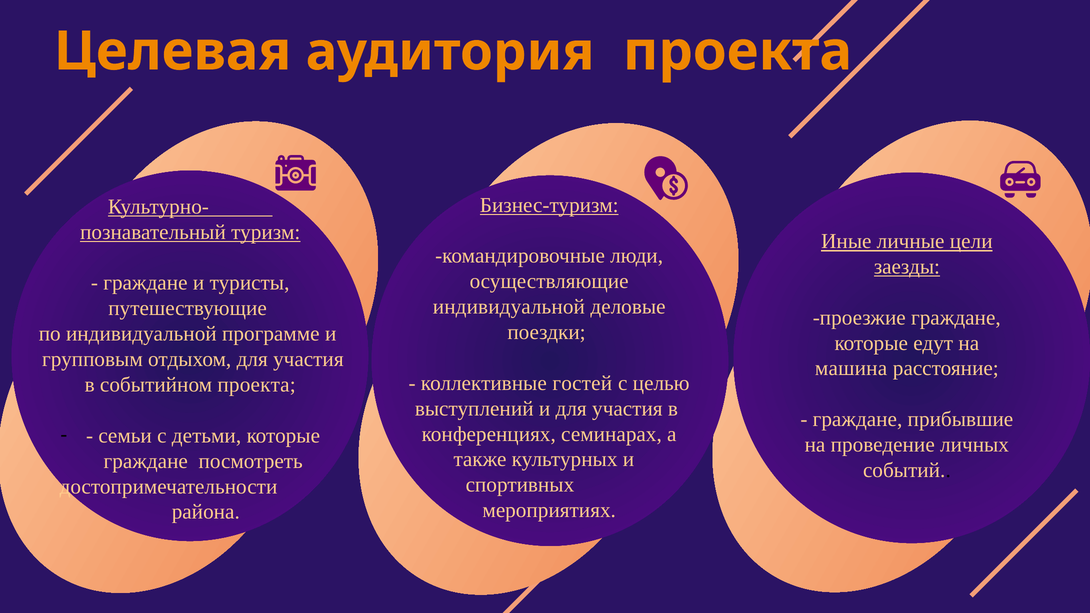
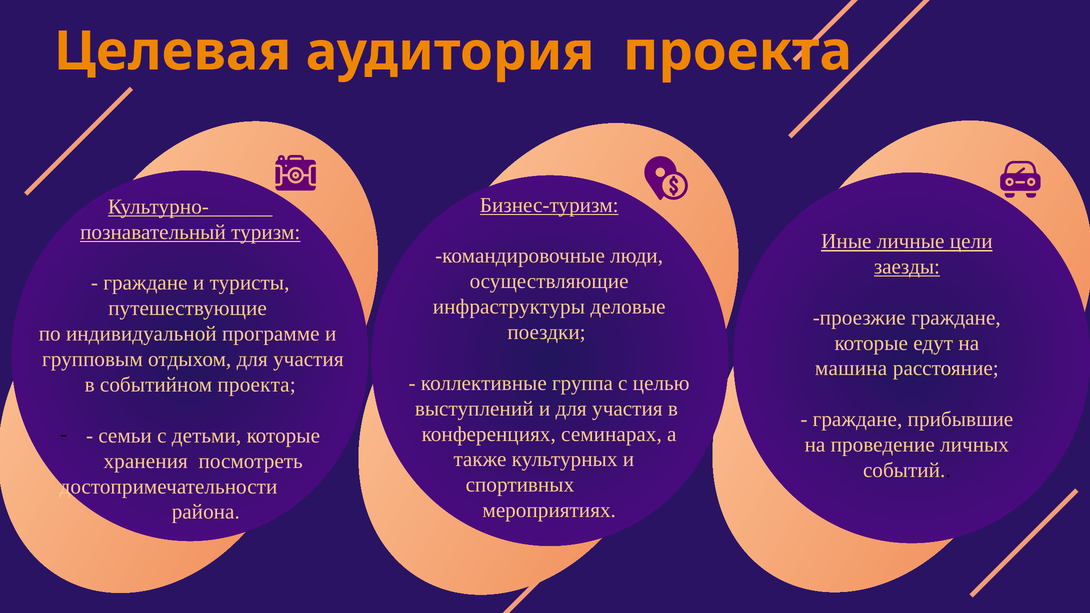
индивидуальной: индивидуальной -> инфраструктуры (509, 307)
гостей: гостей -> группа (582, 383)
граждане: граждане -> хранения (146, 461)
